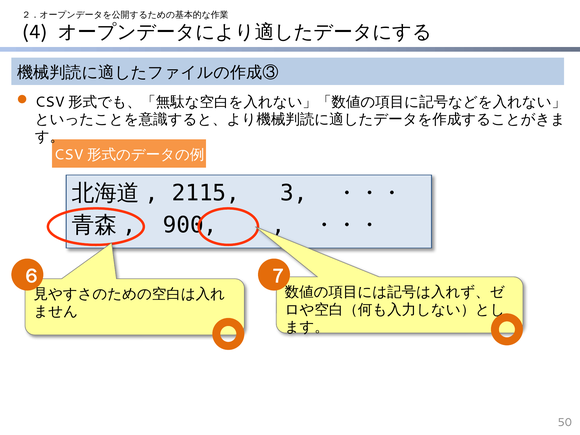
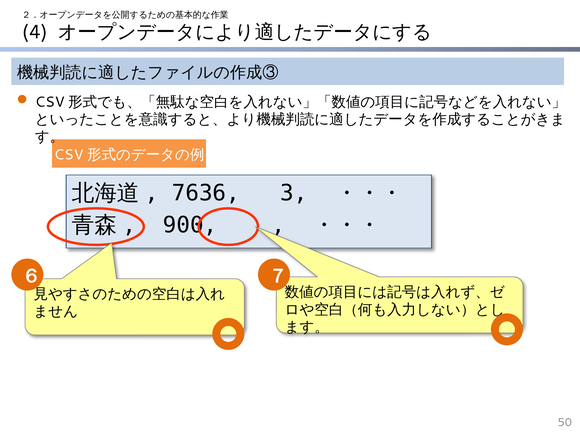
2115: 2115 -> 7636 (206, 193)
